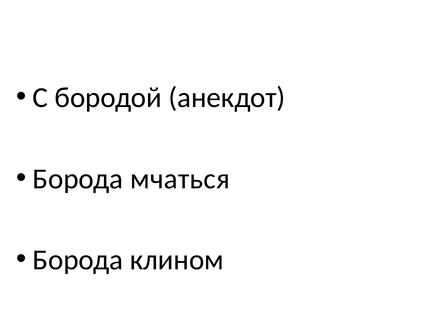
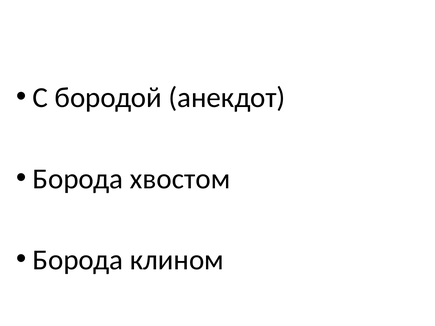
мчаться: мчаться -> хвостом (180, 179)
